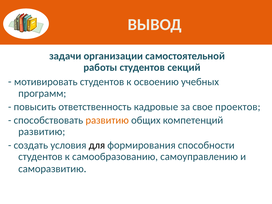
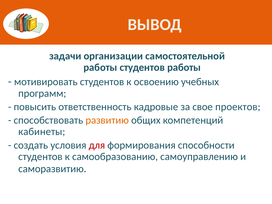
студентов секций: секций -> работы (184, 67)
развитию: развитию -> кабинеты (42, 132)
для colour: black -> red (97, 145)
